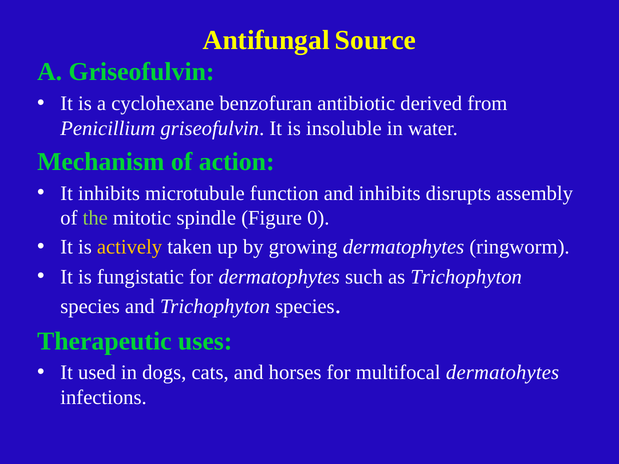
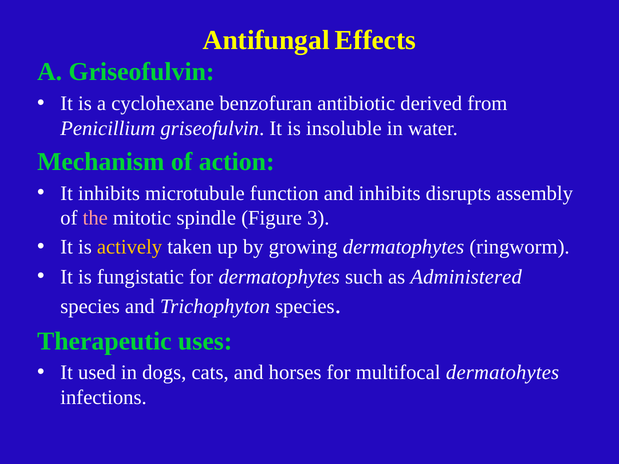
Source: Source -> Effects (375, 40)
the colour: light green -> pink (95, 218)
0: 0 -> 3 (318, 218)
as Trichophyton: Trichophyton -> Administered (466, 277)
